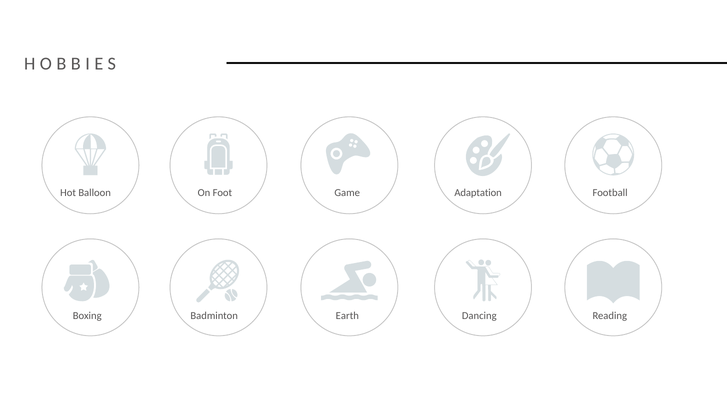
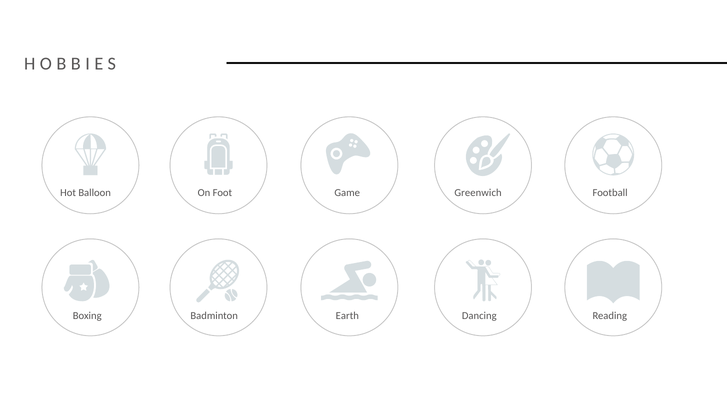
Adaptation: Adaptation -> Greenwich (478, 193)
